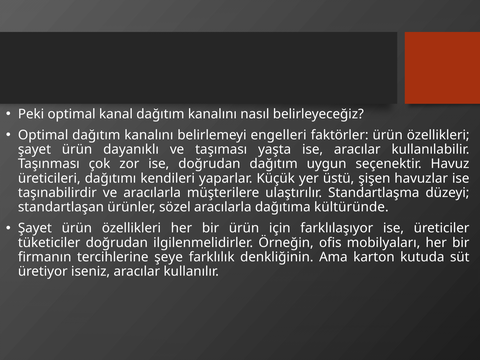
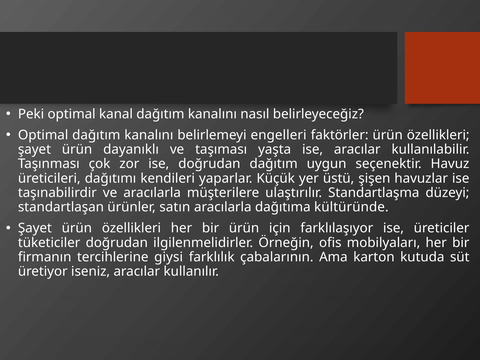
sözel: sözel -> satın (175, 207)
şeye: şeye -> giysi (169, 257)
denkliğinin: denkliğinin -> çabalarının (277, 257)
